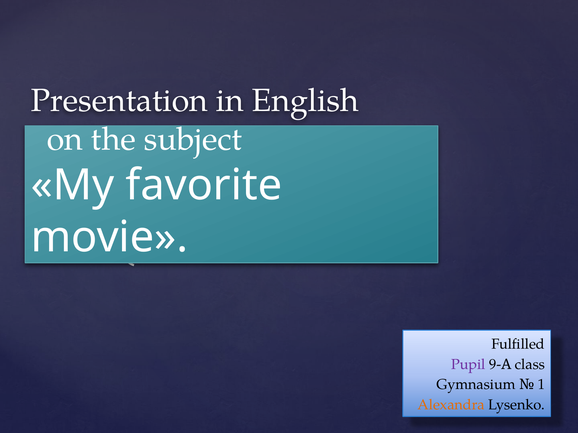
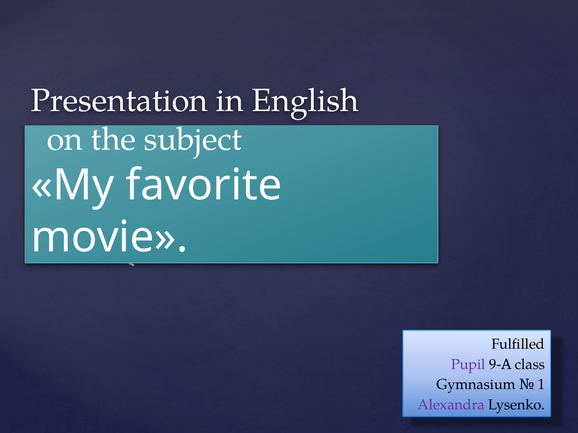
Alexandra colour: orange -> purple (451, 405)
